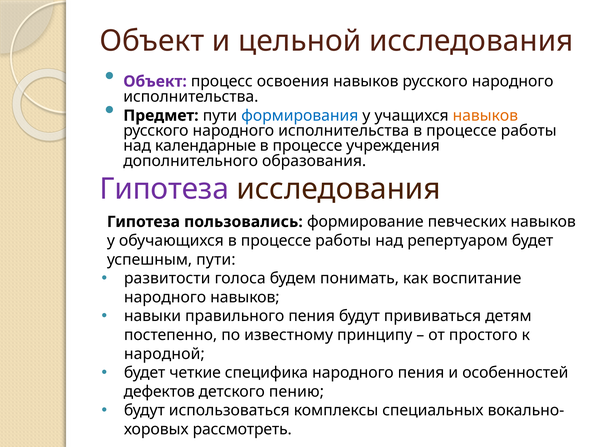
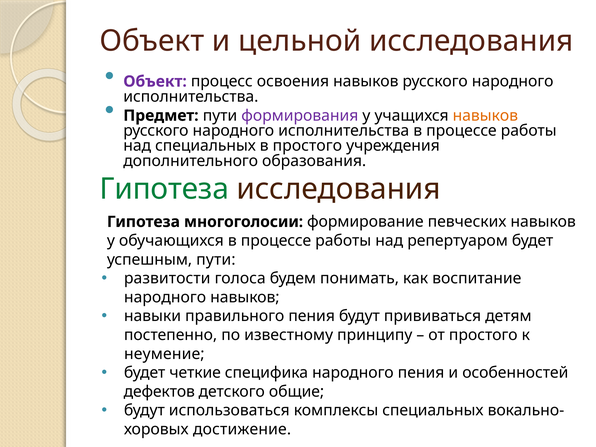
формирования colour: blue -> purple (300, 116)
над календарные: календарные -> специальных (205, 146)
процессе: процессе -> простого (307, 146)
Гипотеза colour: purple -> green (164, 189)
пользовались: пользовались -> многоголосии (244, 222)
народной: народной -> неумение (164, 354)
пению: пению -> общие (297, 392)
рассмотреть: рассмотреть -> достижение (242, 429)
